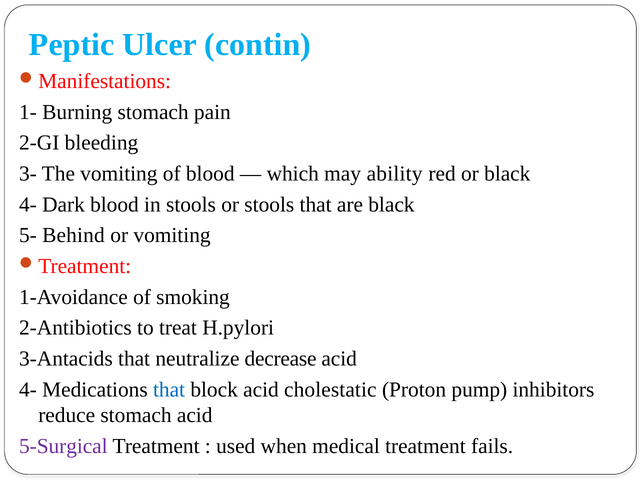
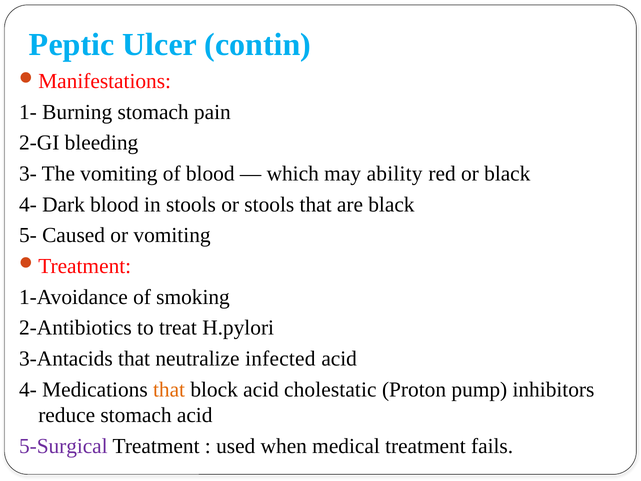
Behind: Behind -> Caused (74, 235)
decrease: decrease -> infected (280, 358)
that colour: blue -> orange (169, 389)
